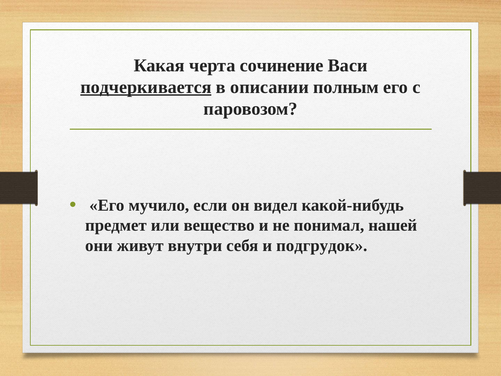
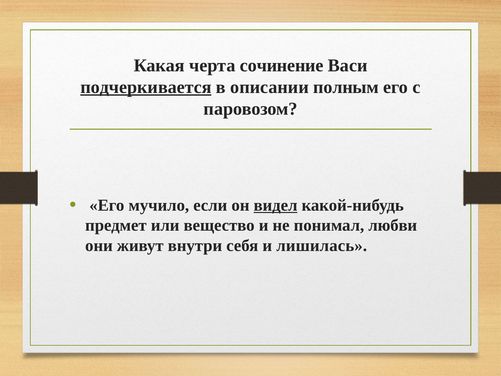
видел underline: none -> present (276, 205)
нашей: нашей -> любви (393, 225)
подгрудок: подгрудок -> лишилась (322, 245)
